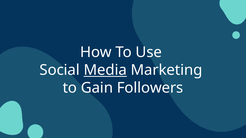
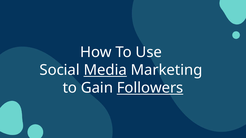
Followers underline: none -> present (150, 88)
